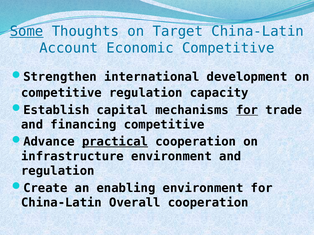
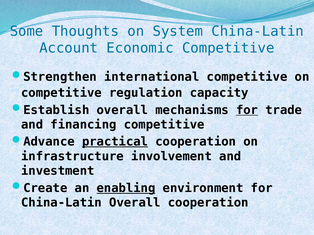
Some underline: present -> none (27, 31)
Target: Target -> System (178, 31)
international development: development -> competitive (247, 77)
capital: capital -> overall (122, 110)
infrastructure environment: environment -> involvement (172, 157)
regulation: regulation -> investment (58, 171)
enabling underline: none -> present (126, 188)
